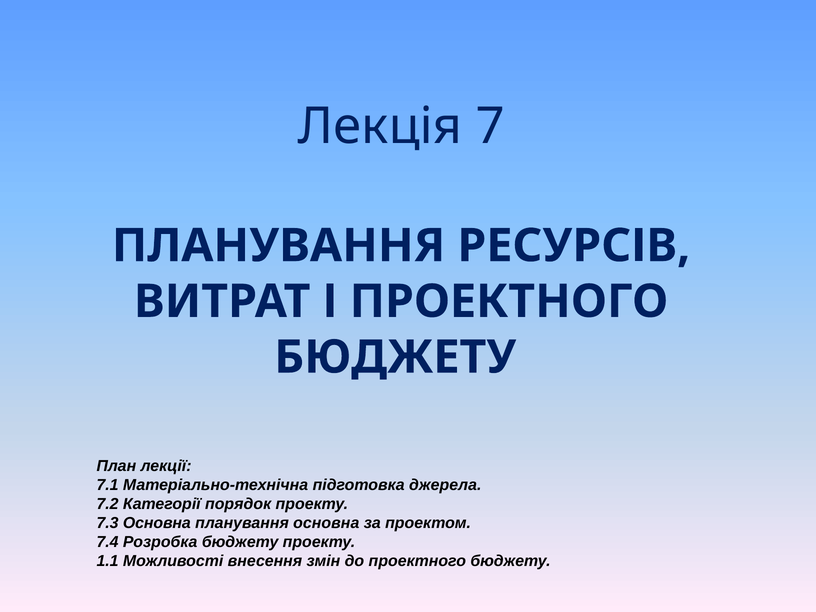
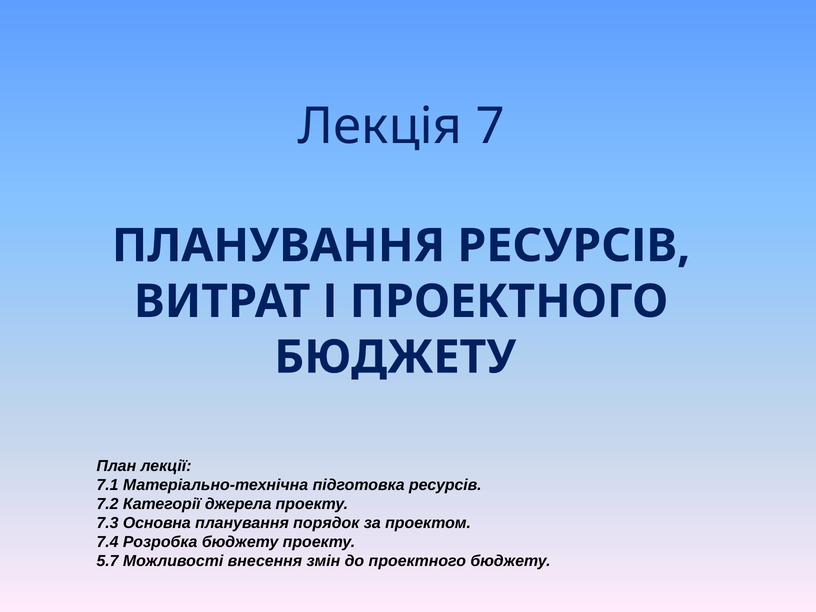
підготовка джерела: джерела -> ресурсів (445, 485)
порядок: порядок -> джерела (238, 504)
планування основна: основна -> порядок (326, 523)
1.1: 1.1 -> 5.7 (108, 561)
